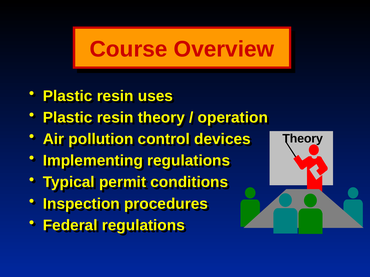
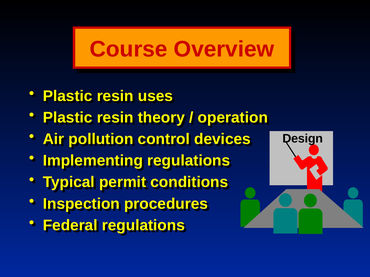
Theory: Theory -> Design (303, 139)
